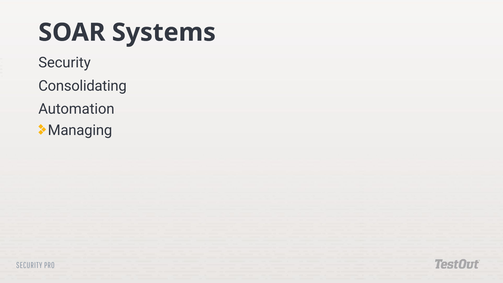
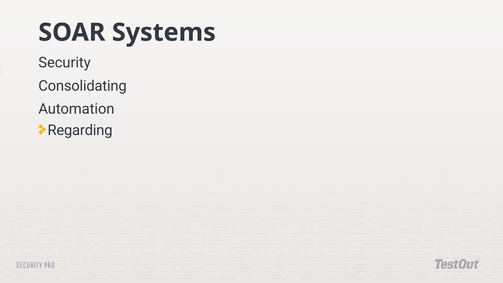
Managing: Managing -> Regarding (80, 130)
